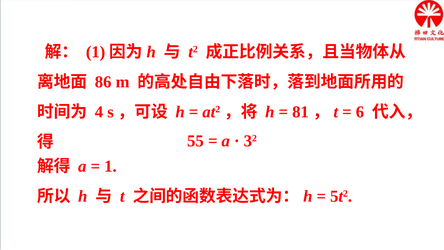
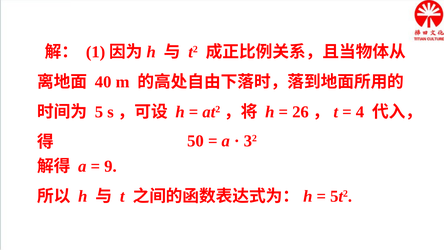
86: 86 -> 40 (103, 82)
4: 4 -> 5 (99, 112)
81: 81 -> 26 (300, 112)
6: 6 -> 4 (360, 112)
55: 55 -> 50 (195, 141)
1: 1 -> 9 (110, 166)
